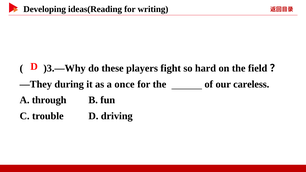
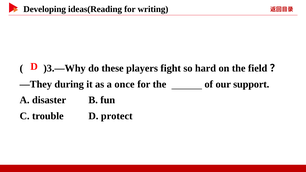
careless: careless -> support (251, 84)
through: through -> disaster (49, 100)
driving: driving -> protect (117, 116)
